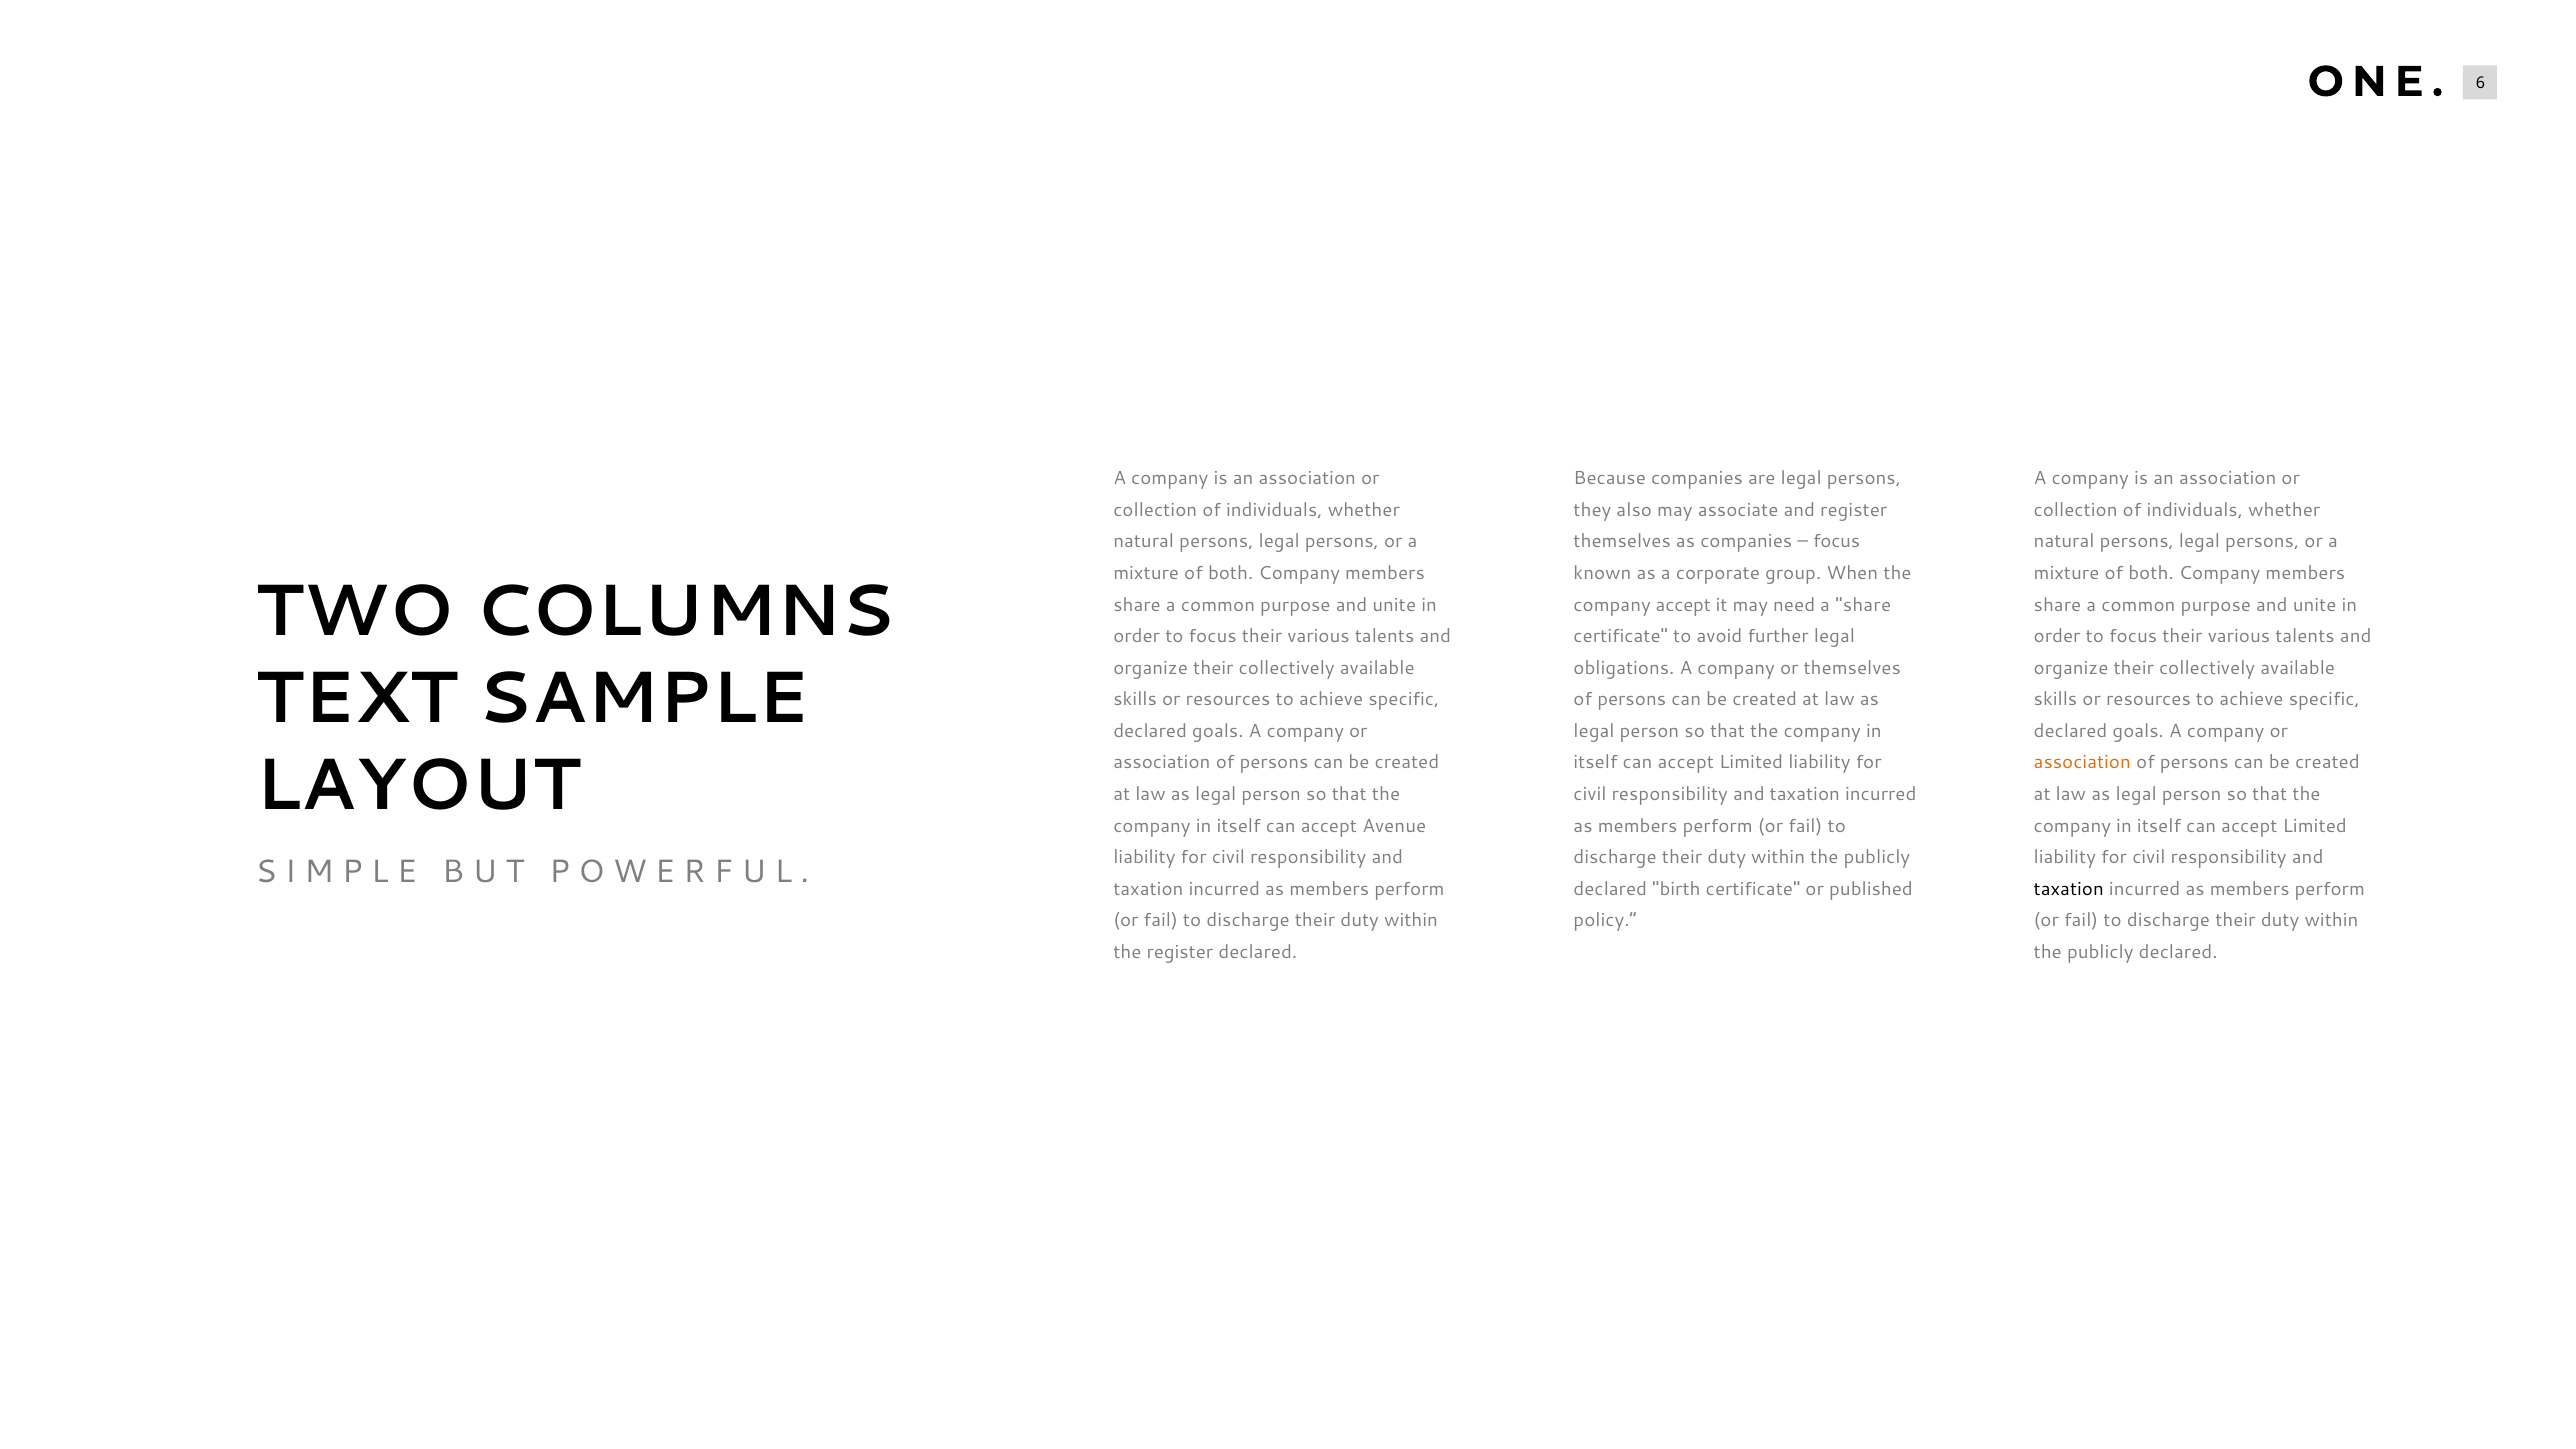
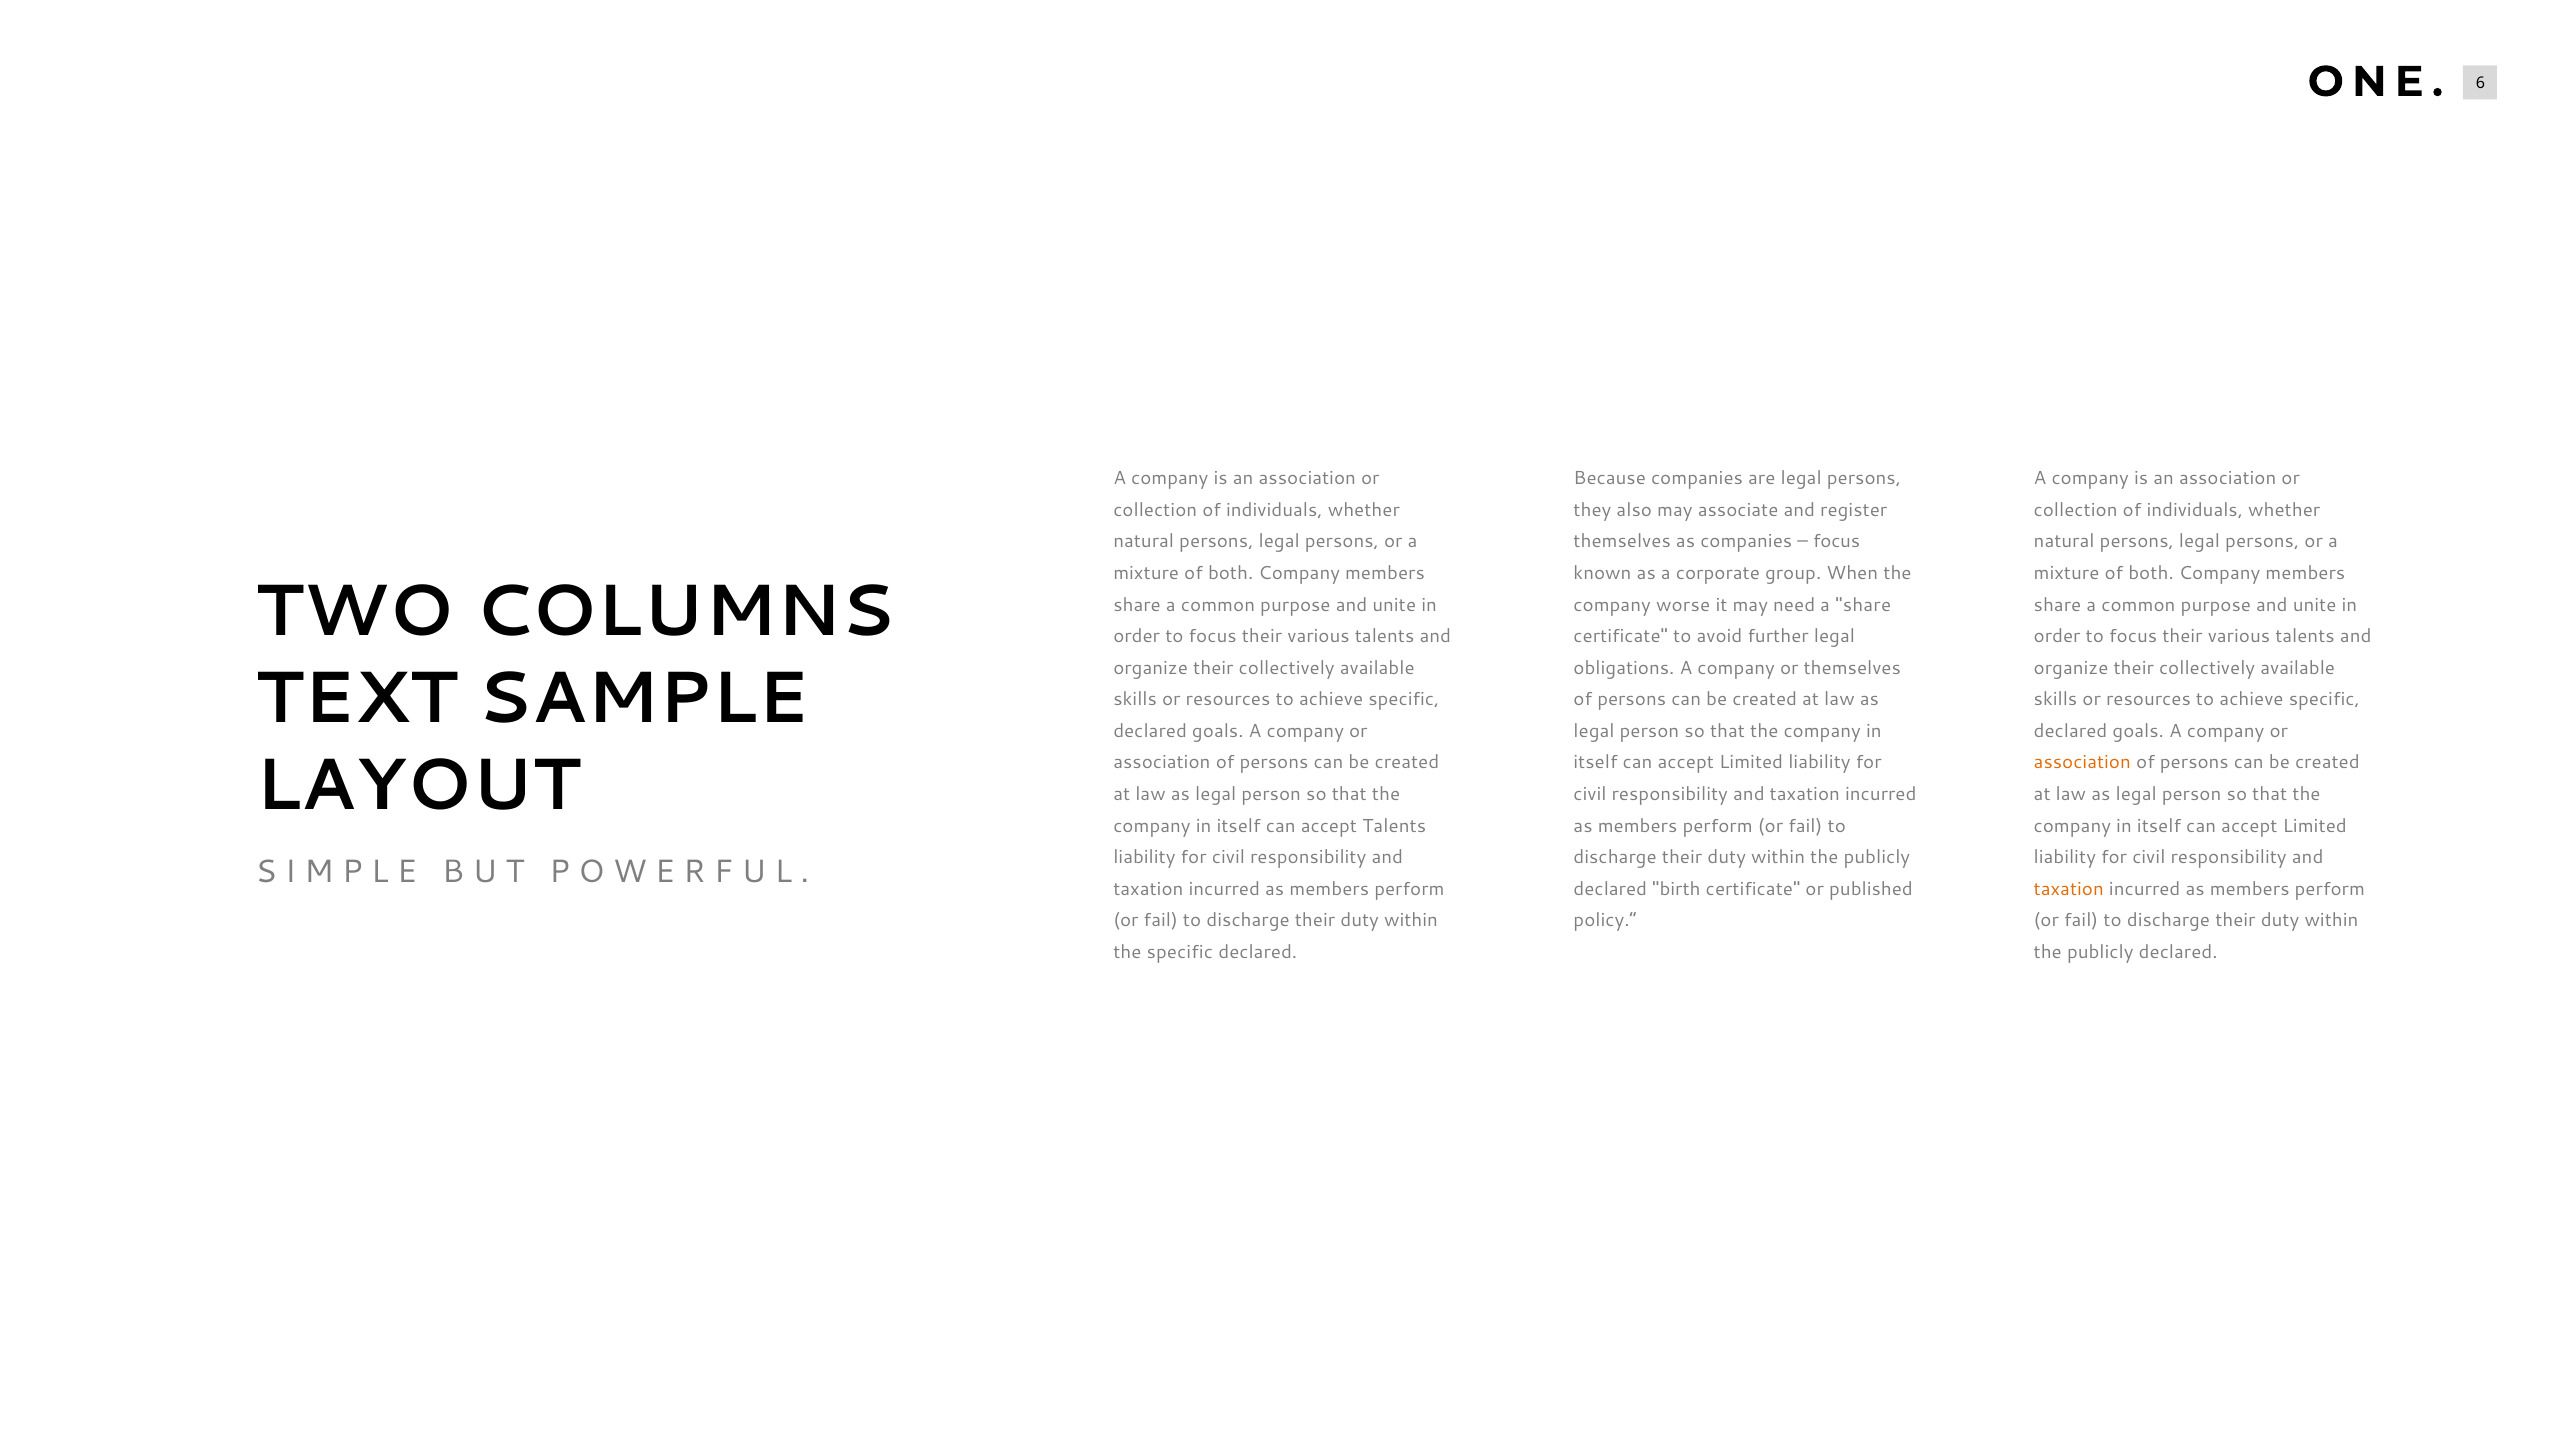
company accept: accept -> worse (1683, 605)
accept Avenue: Avenue -> Talents (1394, 826)
taxation colour: black -> orange (2069, 889)
the register: register -> specific (1180, 952)
